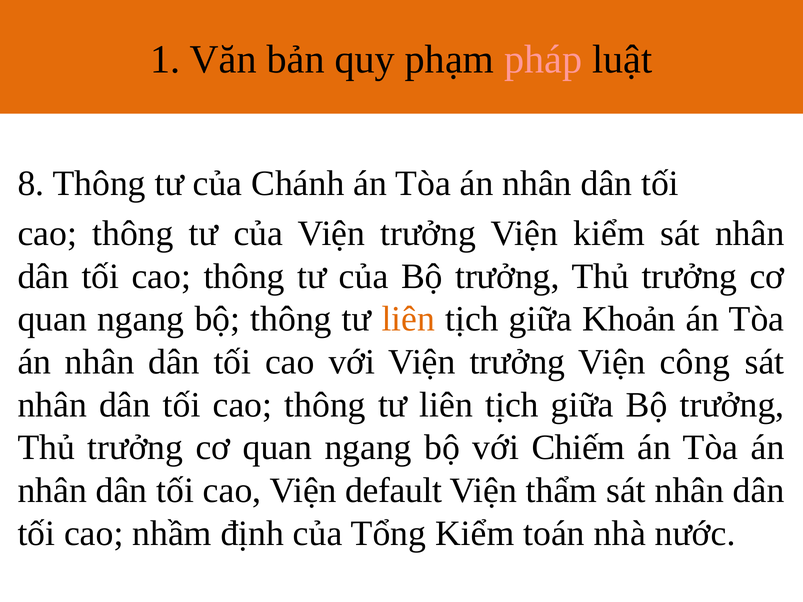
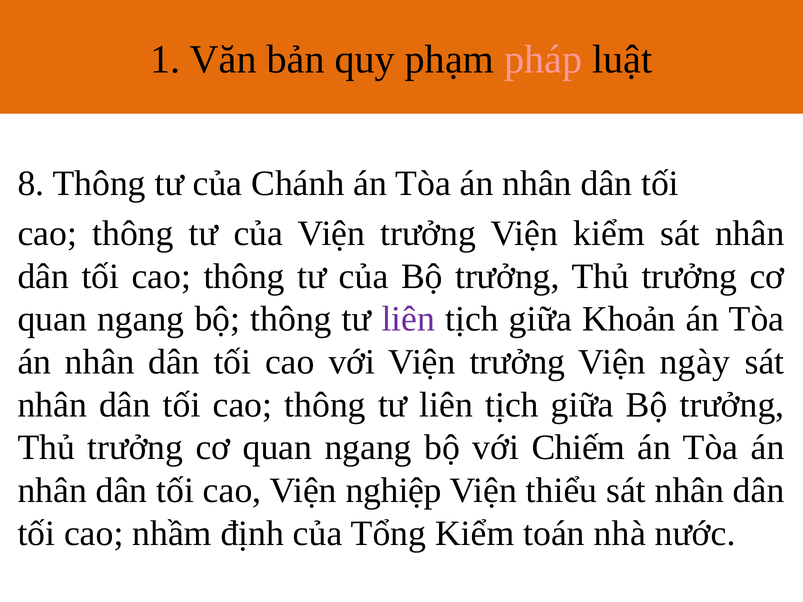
liên colour: orange -> purple (408, 319)
công: công -> ngày (695, 362)
default: default -> nghiệp (394, 491)
thẩm: thẩm -> thiểu (562, 491)
